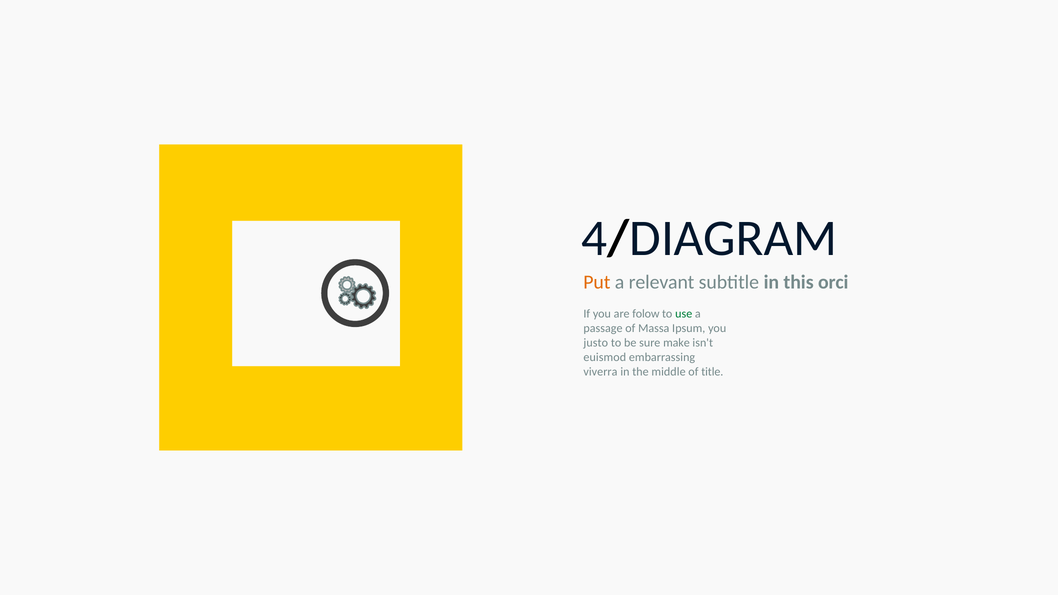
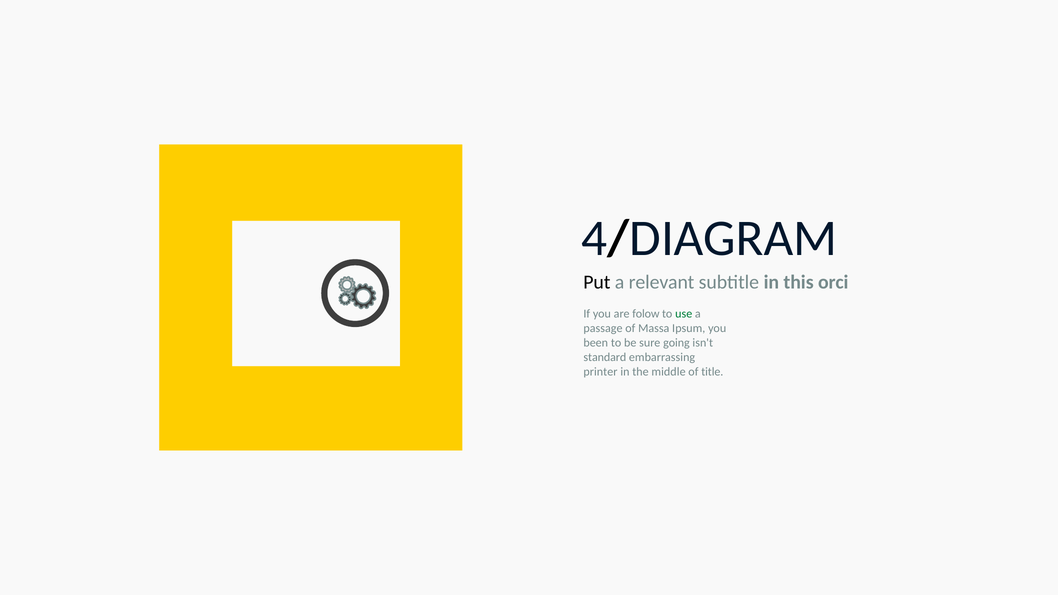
Put colour: orange -> black (597, 282)
justo: justo -> been (596, 343)
make: make -> going (676, 343)
euismod: euismod -> standard (605, 357)
viverra: viverra -> printer (600, 372)
